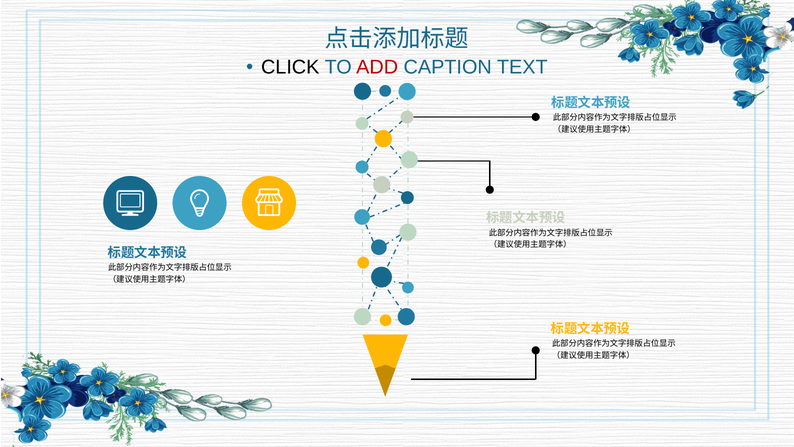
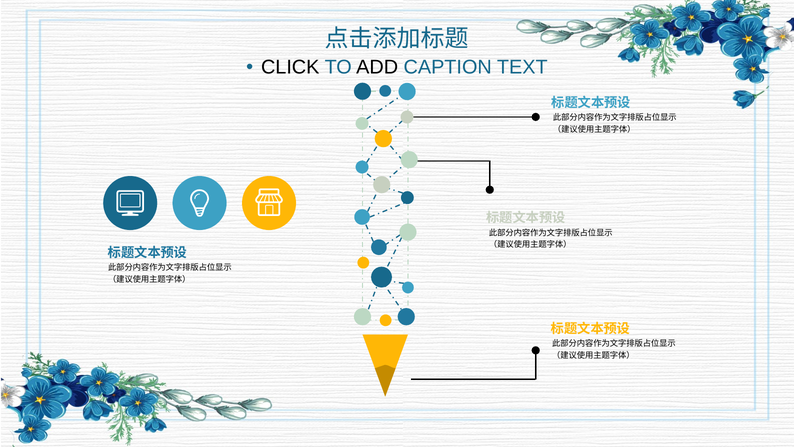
ADD colour: red -> black (377, 67)
